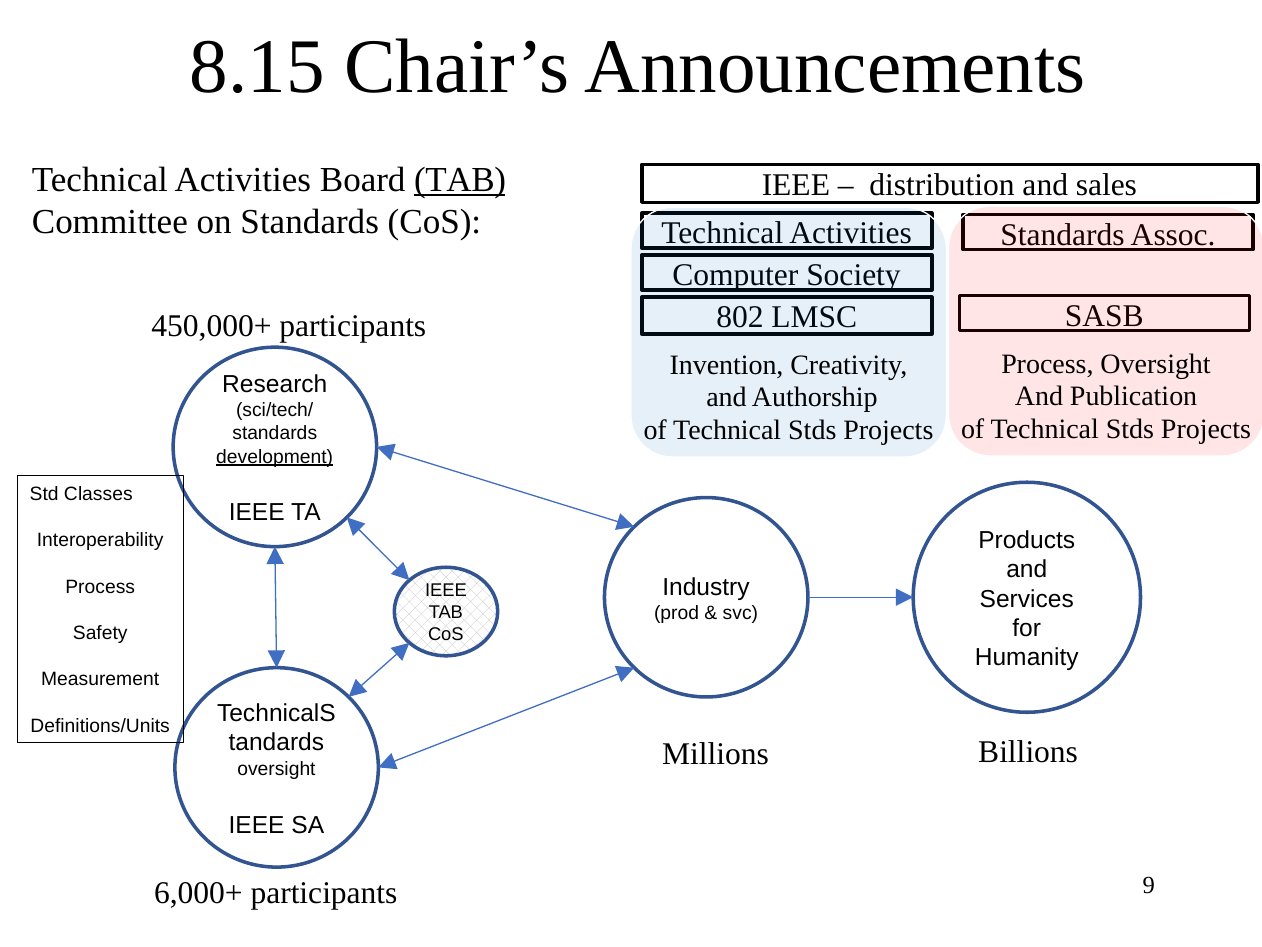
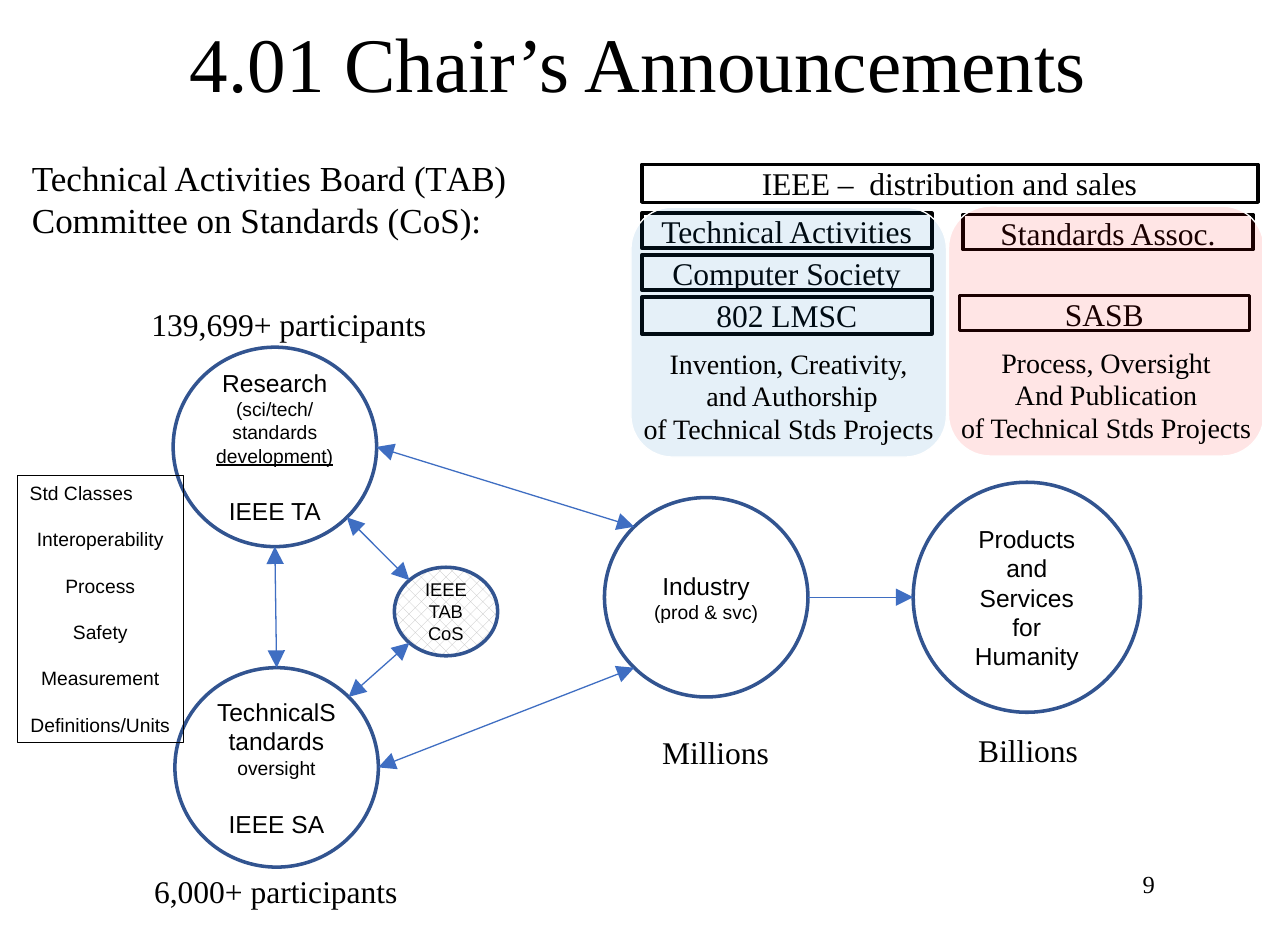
8.15: 8.15 -> 4.01 (257, 67)
TAB underline: present -> none (460, 180)
450,000+: 450,000+ -> 139,699+ (211, 325)
